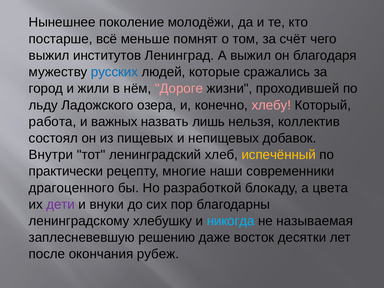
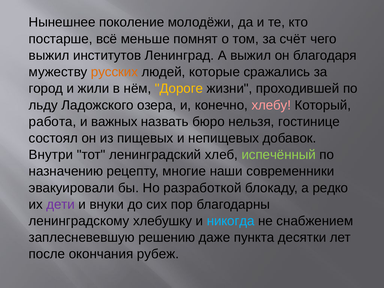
русских colour: blue -> orange (114, 72)
Дороге colour: pink -> yellow (179, 89)
лишь: лишь -> бюро (209, 122)
коллектив: коллектив -> гостинице (309, 122)
испечённый colour: yellow -> light green (279, 155)
практически: практически -> назначению (66, 171)
драгоценного: драгоценного -> эвакуировали (72, 188)
цвета: цвета -> редко (330, 188)
называемая: называемая -> снабжением (315, 221)
восток: восток -> пункта (254, 238)
